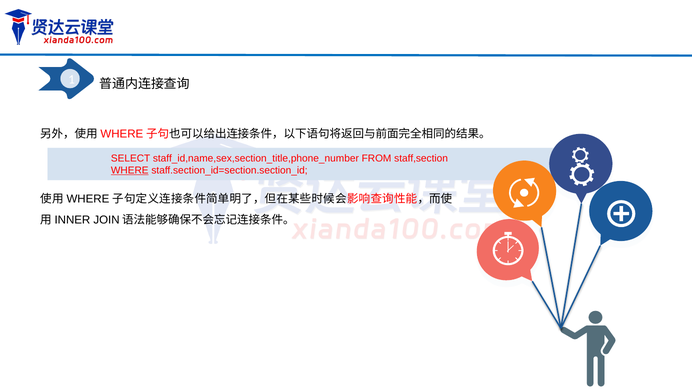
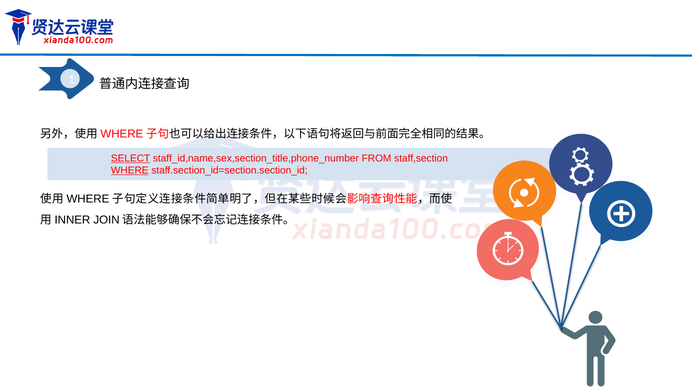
SELECT underline: none -> present (131, 159)
